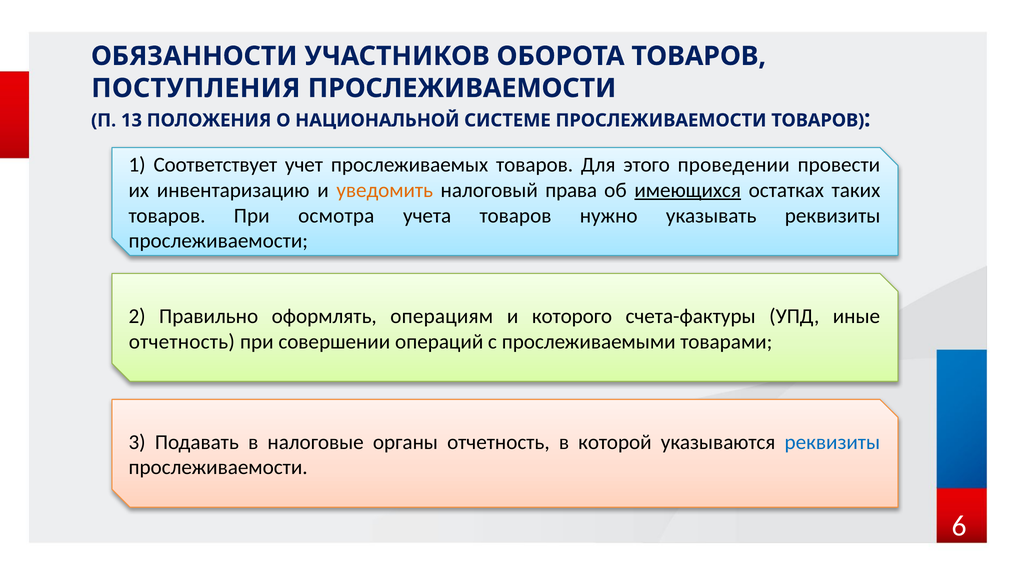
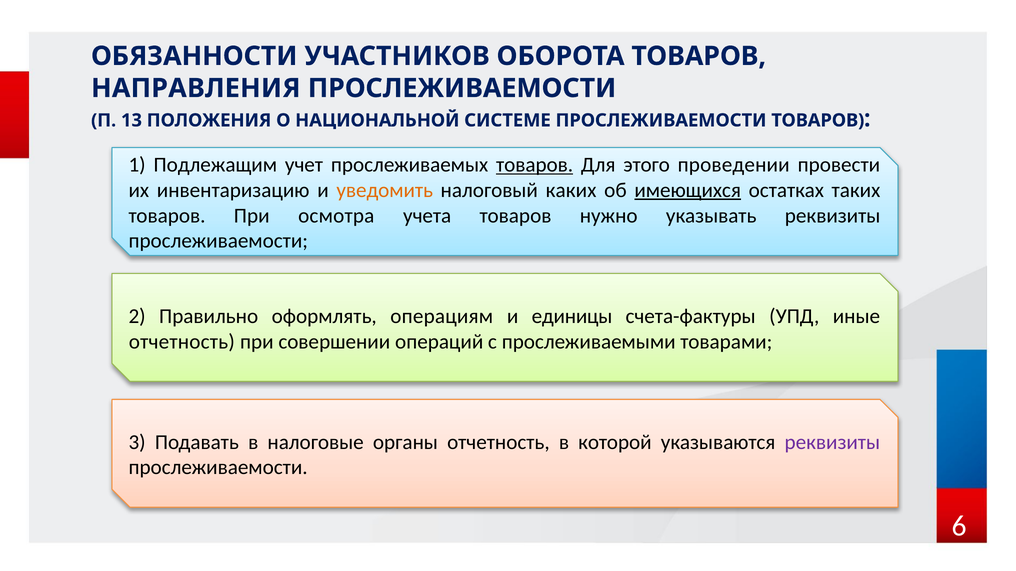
ПОСТУПЛЕНИЯ: ПОСТУПЛЕНИЯ -> НАПРАВЛЕНИЯ (196, 88)
Соответствует: Соответствует -> Подлежащим (215, 165)
товаров underline: none -> present (535, 165)
права: права -> каких (571, 190)
которого: которого -> единицы (572, 316)
реквизиты colour: blue -> purple (832, 442)
